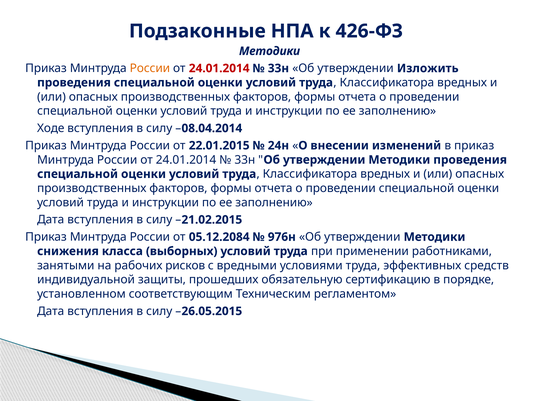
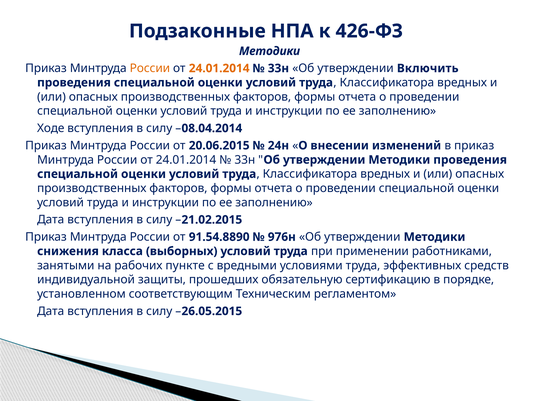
24.01.2014 colour: red -> orange (219, 68)
Изложить: Изложить -> Включить (428, 68)
22.01.2015: 22.01.2015 -> 20.06.2015 (219, 145)
05.12.2084: 05.12.2084 -> 91.54.8890 (219, 237)
рисков: рисков -> пункте (185, 265)
